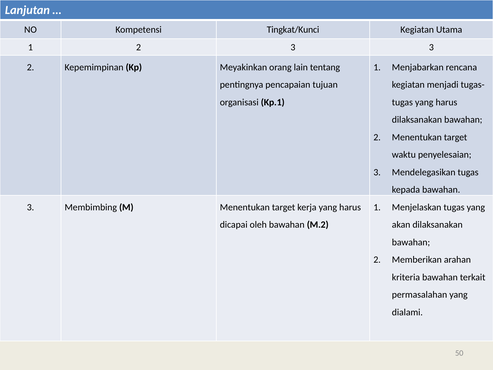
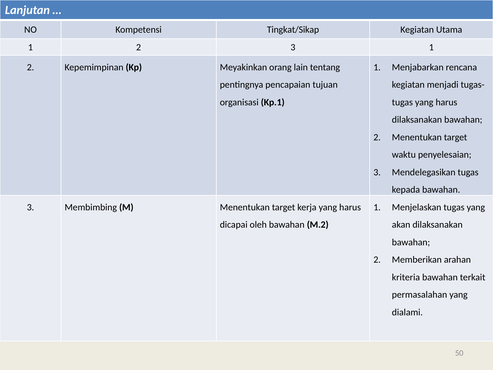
Tingkat/Kunci: Tingkat/Kunci -> Tingkat/Sikap (293, 29)
3 3: 3 -> 1 (431, 47)
